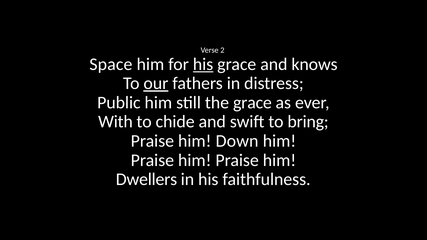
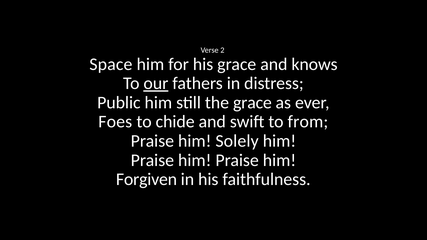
his underline: present -> none (203, 64)
With: With -> Foes (115, 122)
bring: bring -> from (308, 122)
Down: Down -> Solely (237, 141)
Dwellers: Dwellers -> Forgiven (147, 179)
